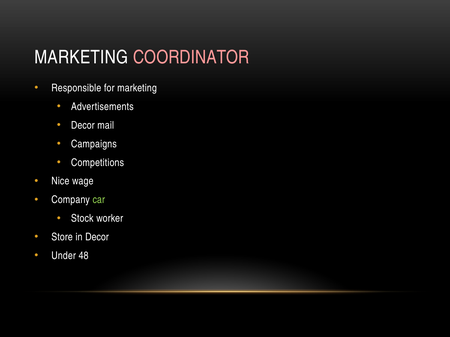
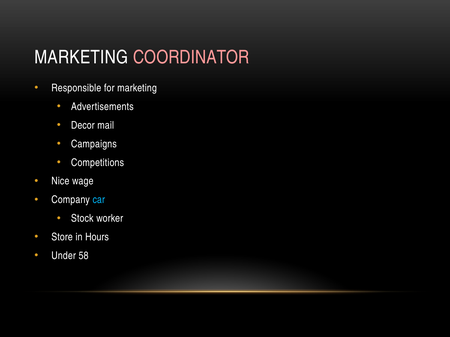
car colour: light green -> light blue (99, 200)
in Decor: Decor -> Hours (97, 237)
48: 48 -> 58 (84, 256)
